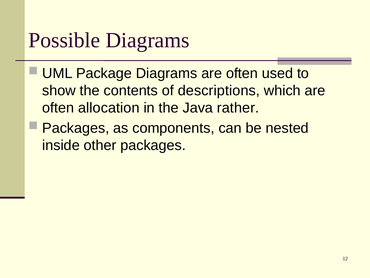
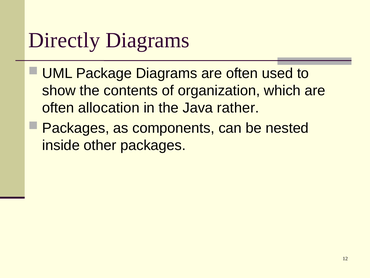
Possible: Possible -> Directly (64, 40)
descriptions: descriptions -> organization (219, 90)
